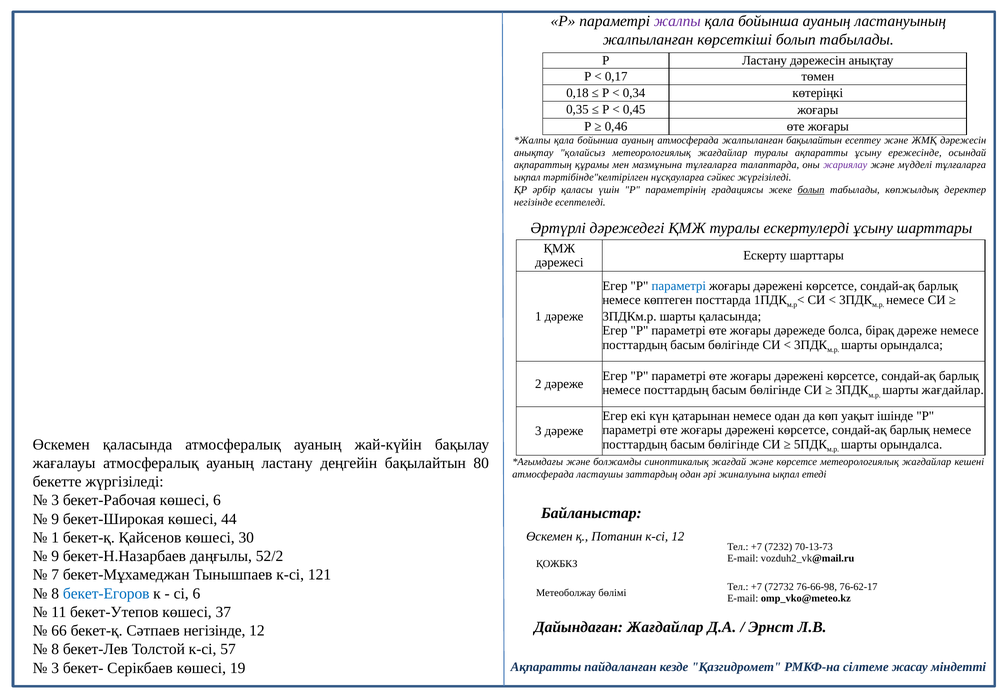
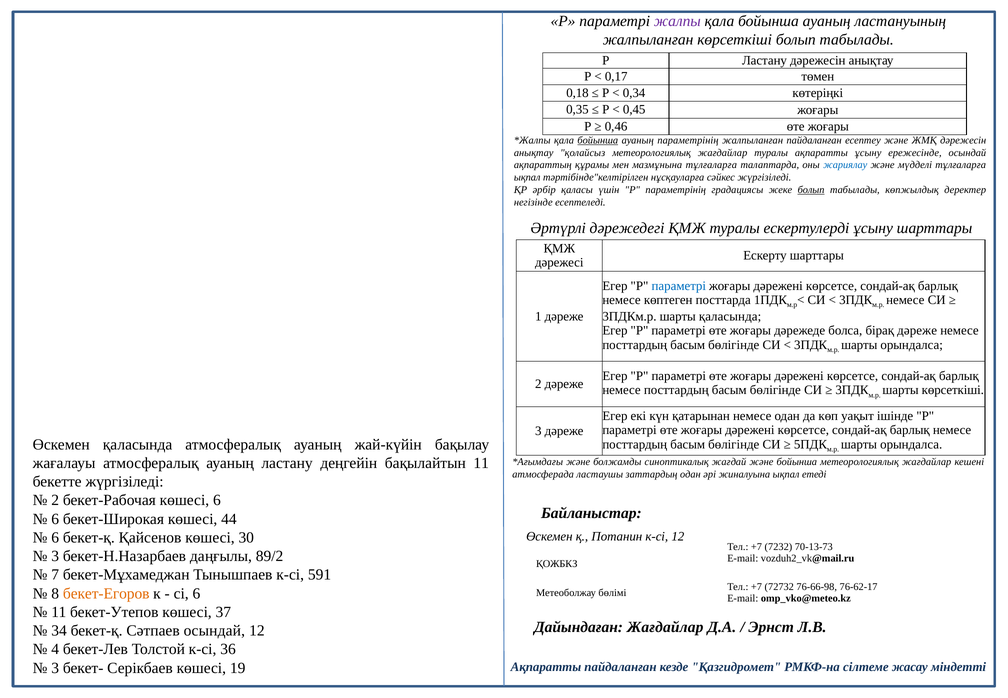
бойынша underline: none -> present (598, 140)
ауаның атмосферада: атмосферада -> параметрінің (688, 140)
жалпыланған бақылайтын: бақылайтын -> пайдаланған (814, 140)
жариялау colour: purple -> blue (845, 165)
шарты жағдайлар: жағдайлар -> көрсеткіші (953, 390)
бақылайтын 80: 80 -> 11 (481, 463)
және көрсетсе: көрсетсе -> бойынша (797, 462)
3: 3 -> 2 (55, 500)
9: 9 -> 6 (55, 519)
1: 1 -> 6 (55, 537)
9: 9 -> 3 (55, 556)
52/2: 52/2 -> 89/2 (270, 556)
121: 121 -> 591 (320, 575)
бекет-Егоров colour: blue -> orange (106, 593)
66: 66 -> 34 (59, 631)
Сәтпаев негізінде: негізінде -> осындай (214, 631)
8: 8 -> 4 (55, 649)
57: 57 -> 36 (228, 649)
